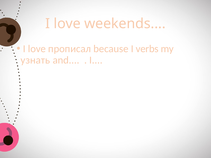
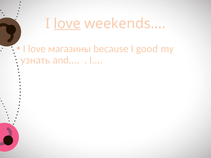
love underline: none -> present (67, 24)
прописал: прописал -> магазины (70, 49)
verbs: verbs -> good (147, 49)
